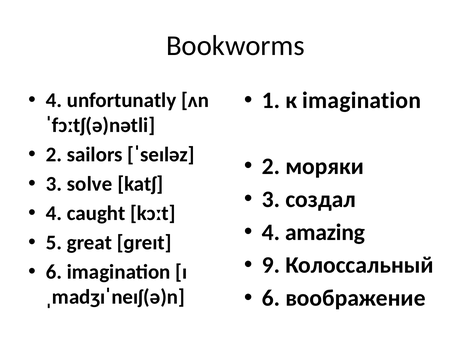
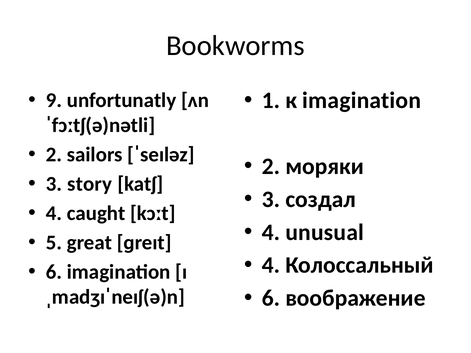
4: 4 -> 9 (54, 100)
solve: solve -> story (90, 184)
amazing: amazing -> unusual (325, 232)
9: 9 -> 4 (271, 265)
